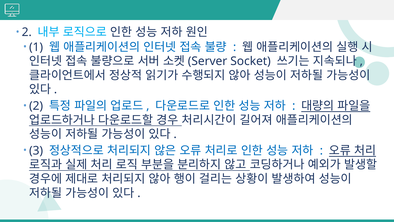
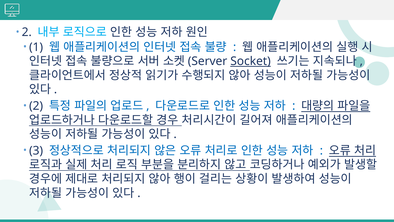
Socket underline: none -> present (251, 61)
